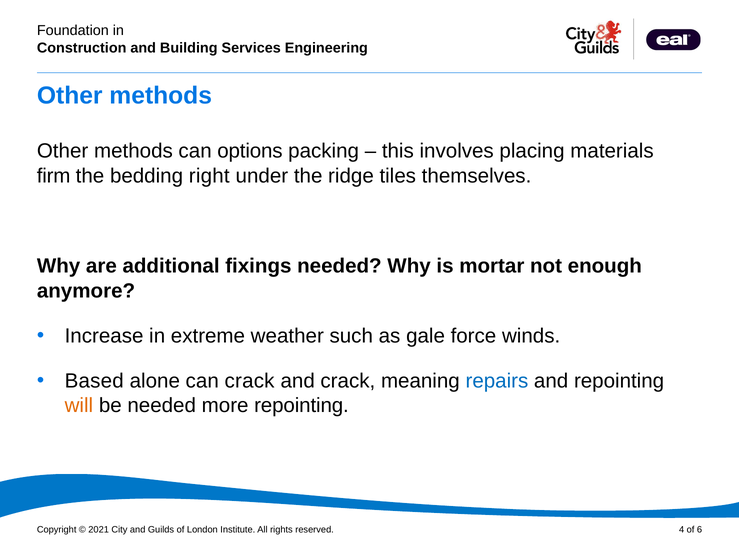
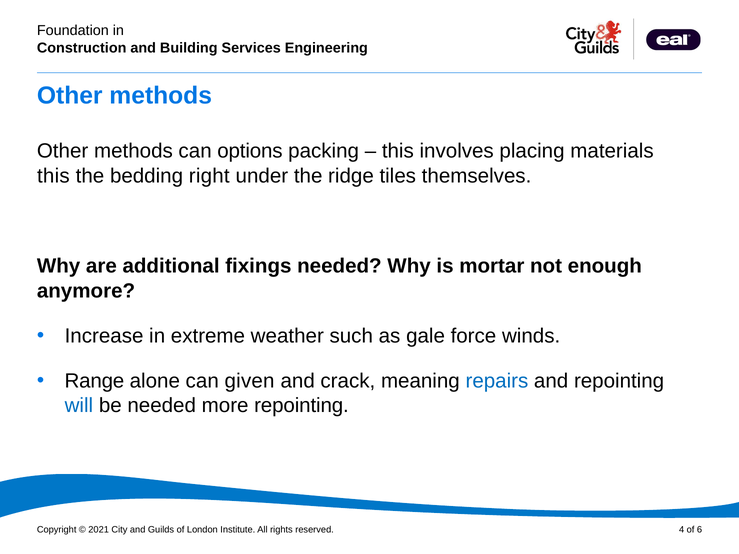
firm: firm -> this (53, 176)
Based: Based -> Range (94, 381)
can crack: crack -> given (250, 381)
will colour: orange -> blue (79, 406)
